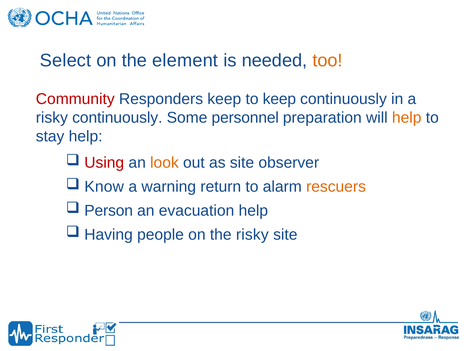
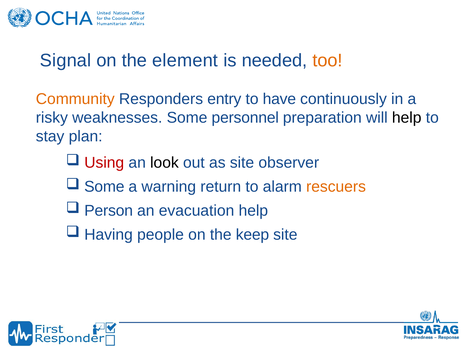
Select: Select -> Signal (66, 61)
Community colour: red -> orange (75, 99)
Responders keep: keep -> entry (224, 99)
to keep: keep -> have (279, 99)
risky continuously: continuously -> weaknesses (117, 118)
help colour: orange -> black (407, 118)
stay help: help -> plan (86, 136)
look colour: orange -> black (164, 163)
Know: Know -> Some (104, 187)
the risky: risky -> keep (252, 235)
